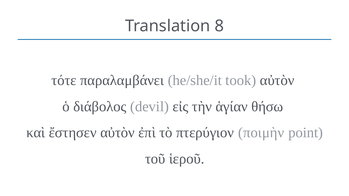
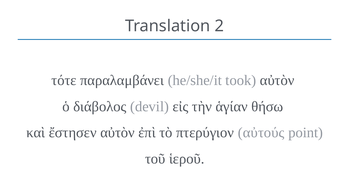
8: 8 -> 2 (219, 26)
ποιμὴν: ποιμὴν -> αὐτούς (261, 133)
